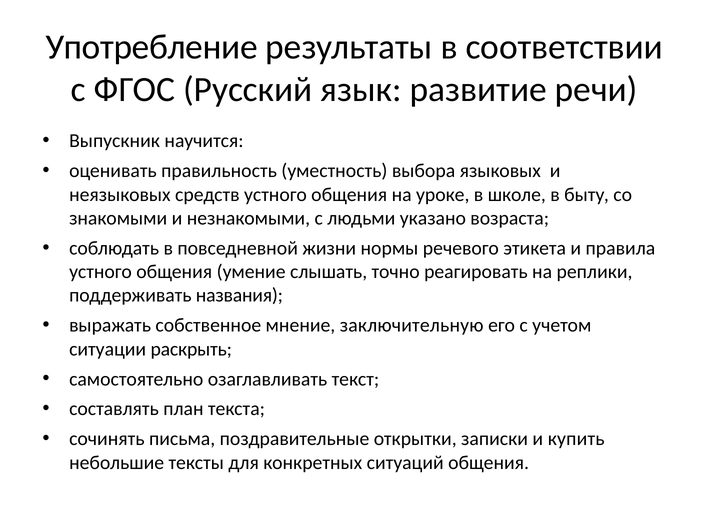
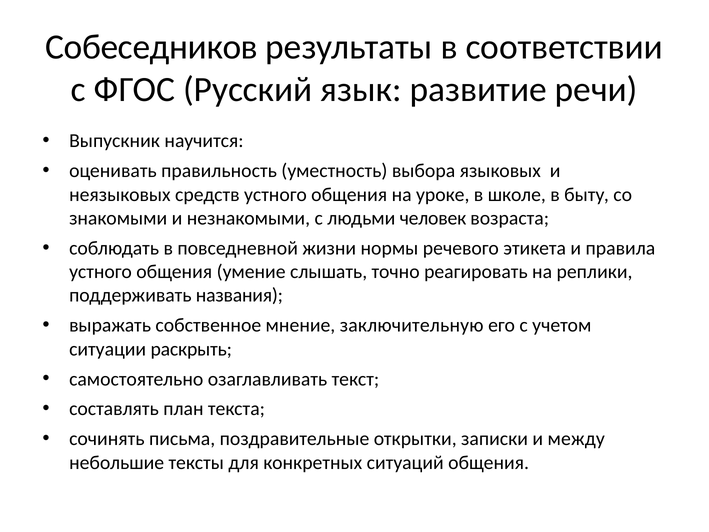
Употребление: Употребление -> Собеседников (152, 47)
указано: указано -> человек (433, 218)
купить: купить -> между (576, 439)
